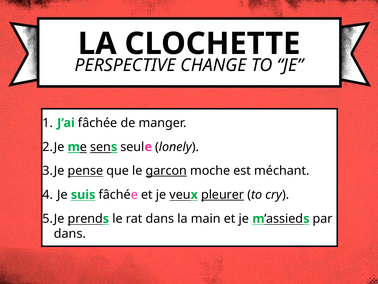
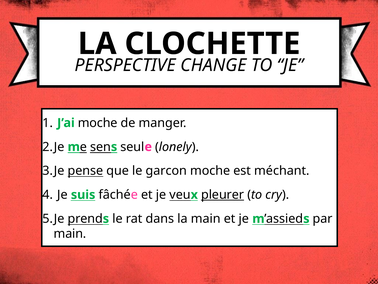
J’ai fâchée: fâchée -> moche (98, 123)
garcon underline: present -> none (166, 171)
dans: dans -> main (70, 233)
